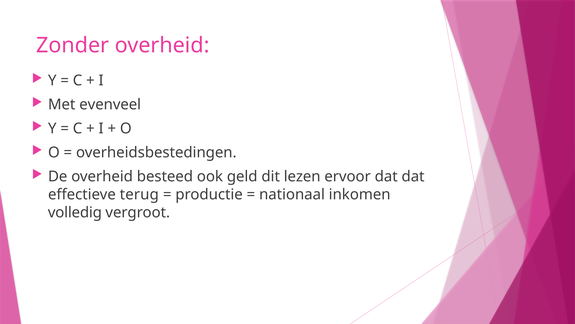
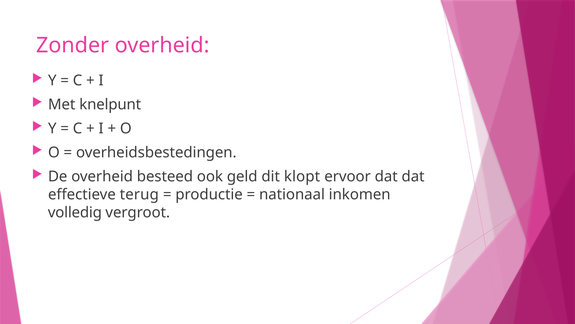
evenveel: evenveel -> knelpunt (110, 104)
lezen: lezen -> klopt (302, 176)
